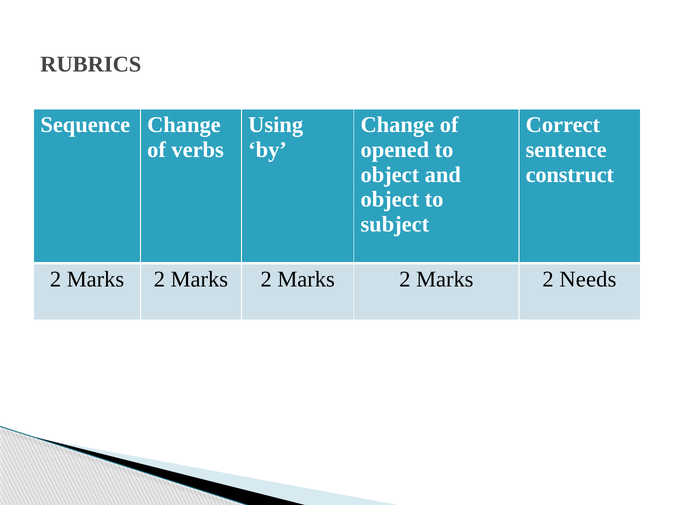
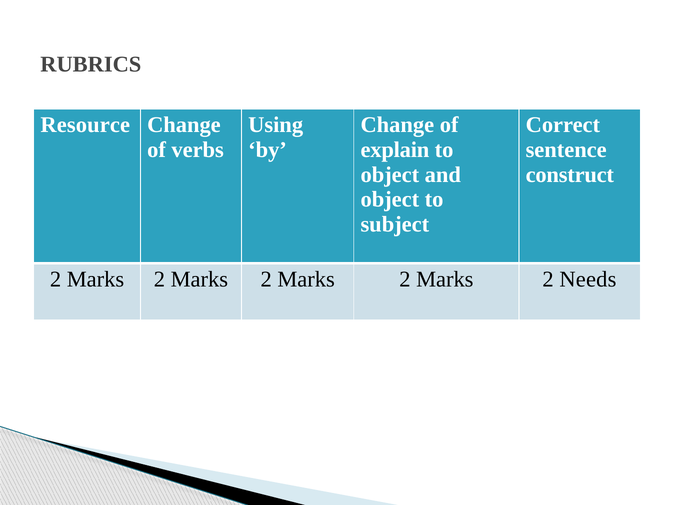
Sequence: Sequence -> Resource (85, 125)
opened: opened -> explain (395, 150)
